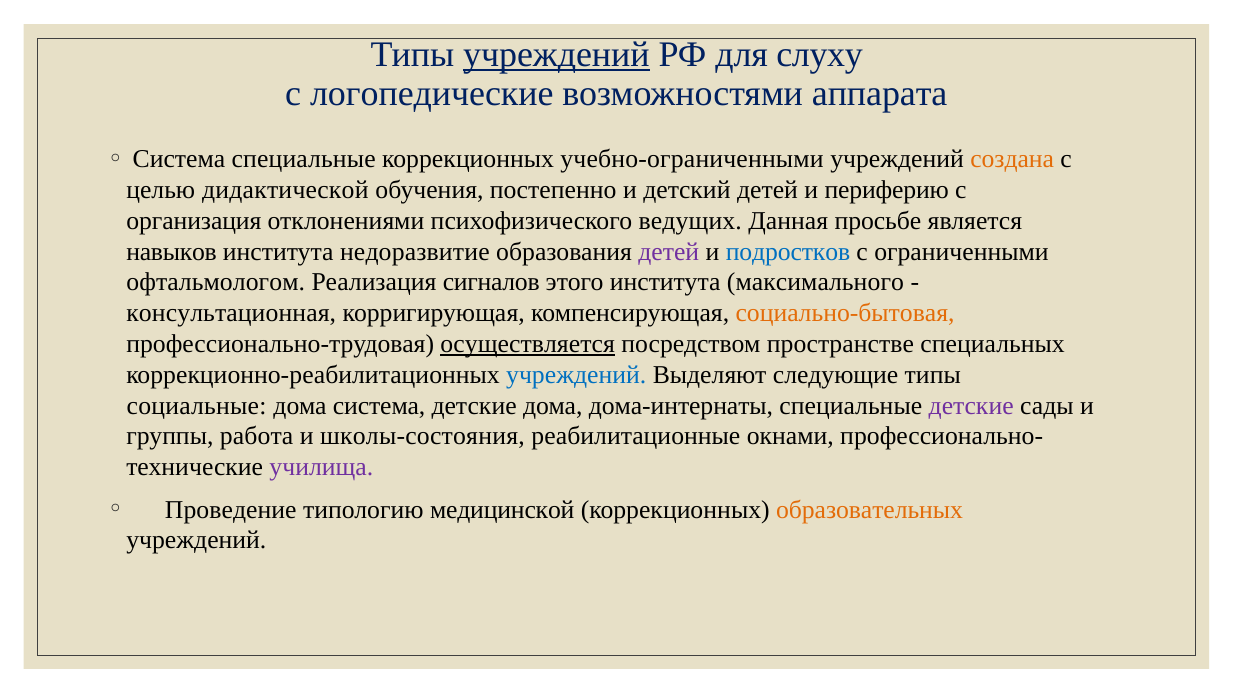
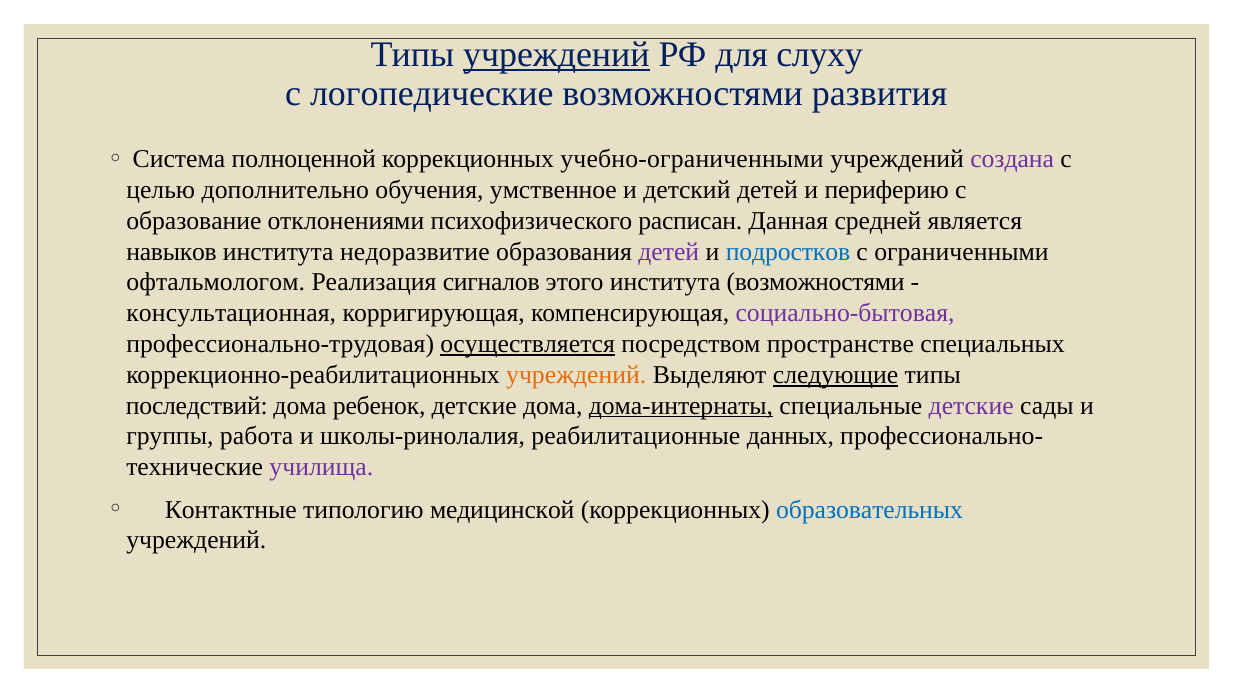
аппарата: аппарата -> развития (880, 94)
Система специальные: специальные -> полноценной (304, 159)
создана colour: orange -> purple (1012, 159)
дидактической: дидактической -> дополнительно (285, 190)
постепенно: постепенно -> умственное (553, 190)
организация: организация -> образование (194, 221)
ведущих: ведущих -> расписан (690, 221)
просьбе: просьбе -> средней (878, 221)
института максимального: максимального -> возможностями (816, 283)
социально-бытовая colour: orange -> purple (845, 313)
учреждений colour: blue -> orange (576, 375)
следующие underline: none -> present (836, 375)
социальные: социальные -> последствий (197, 406)
дома система: система -> ребенок (379, 406)
дома-интернаты underline: none -> present (681, 406)
школы-состояния: школы-состояния -> школы-ринолалия (423, 437)
окнами: окнами -> данных (790, 437)
Проведение: Проведение -> Контактные (231, 510)
образовательных colour: orange -> blue (870, 510)
